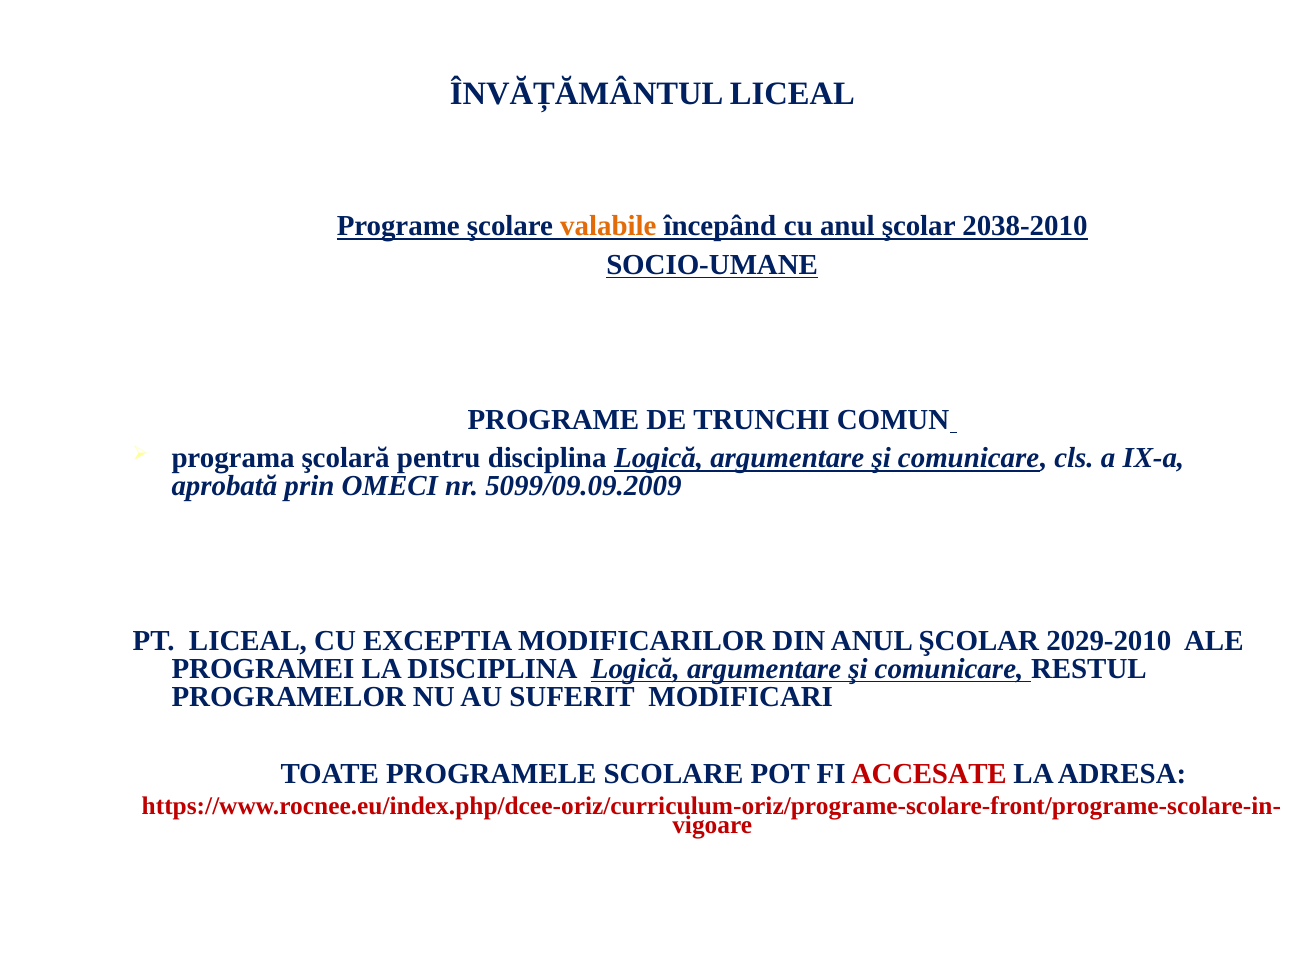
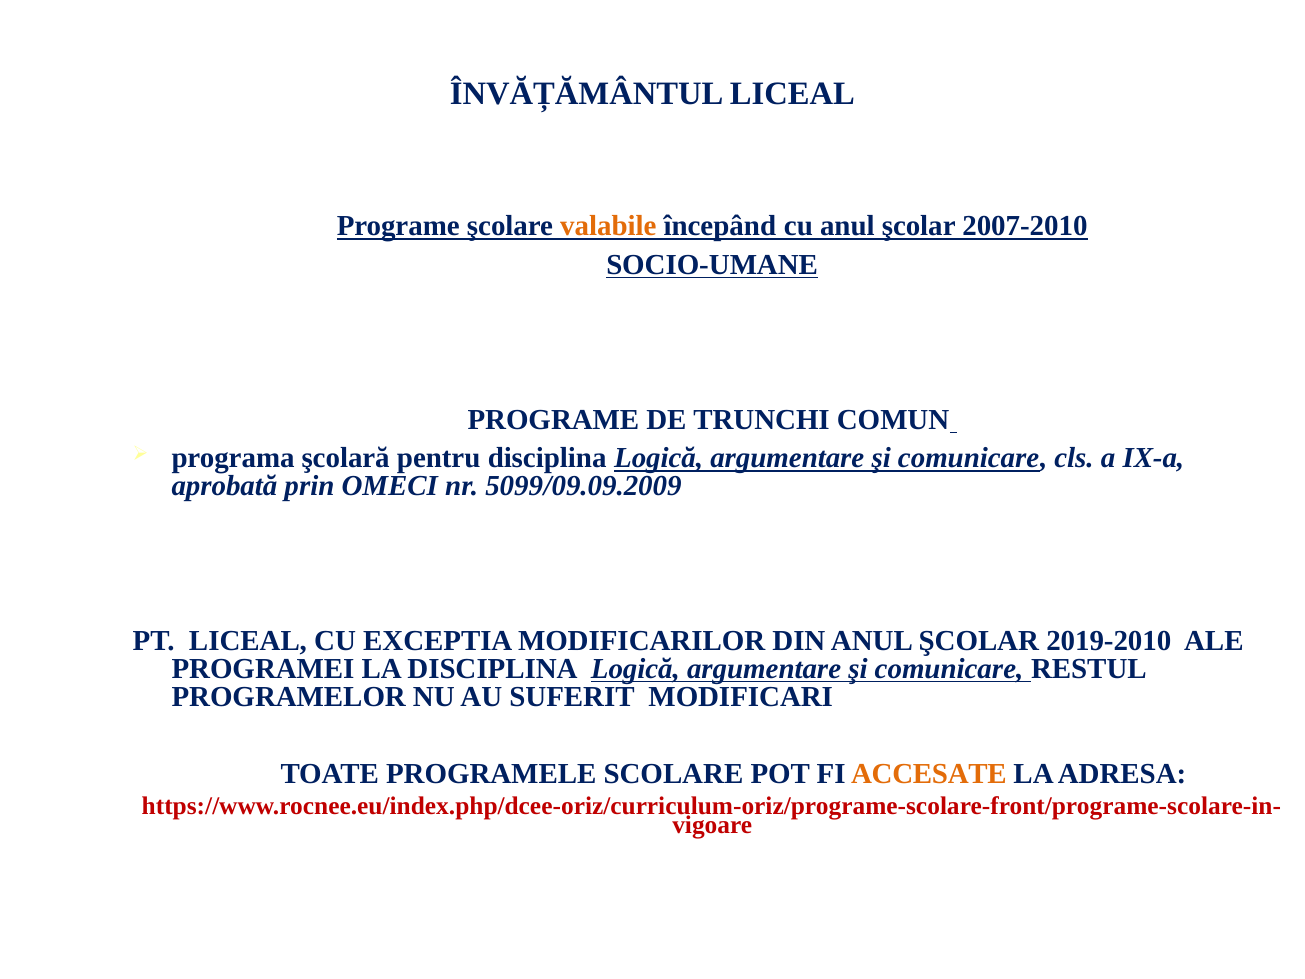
2038-2010: 2038-2010 -> 2007-2010 (1025, 226)
2029-2010: 2029-2010 -> 2019-2010 (1109, 641)
ACCESATE colour: red -> orange (929, 774)
